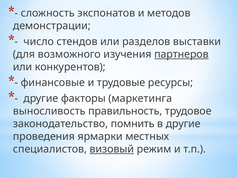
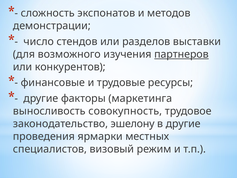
правильность: правильность -> совокупность (125, 111)
помнить: помнить -> эшелону (133, 124)
визовый underline: present -> none (112, 149)
